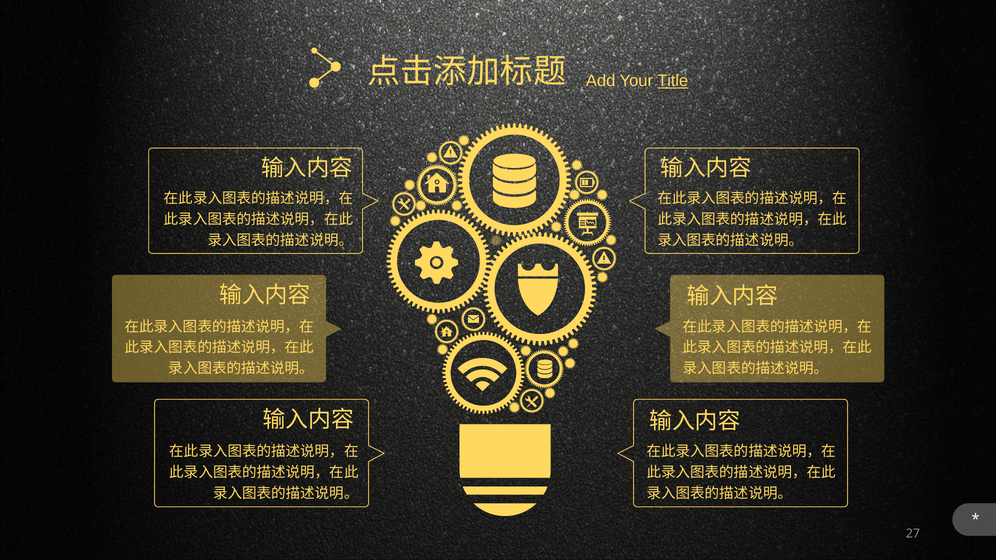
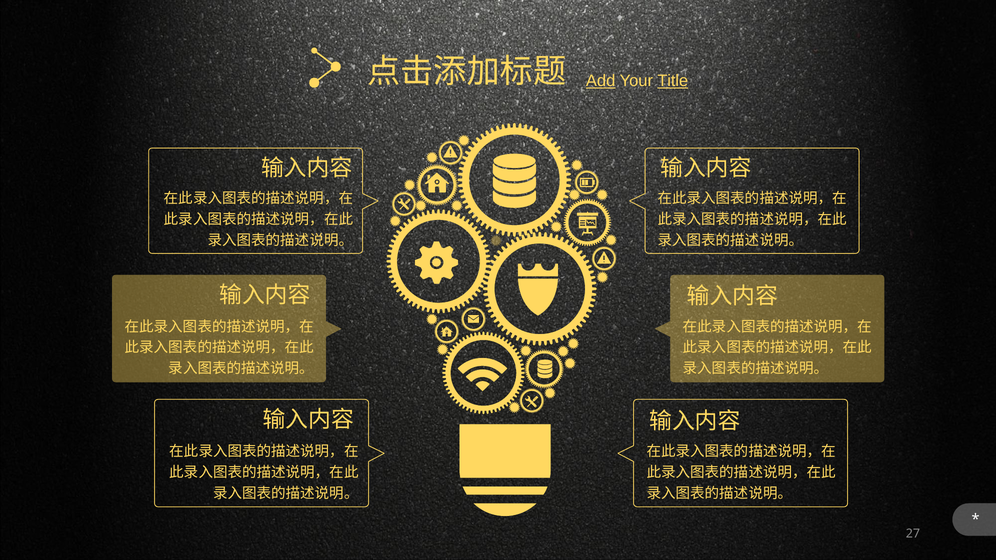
Add underline: none -> present (601, 81)
